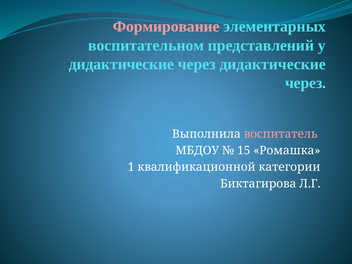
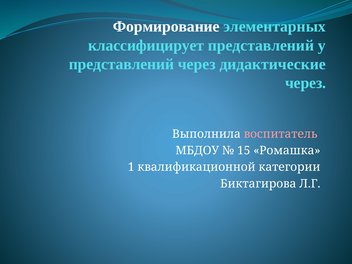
Формирование colour: pink -> white (166, 27)
воспитательном: воспитательном -> классифицирует (146, 45)
дидактические: дидактические -> представлений (121, 64)
